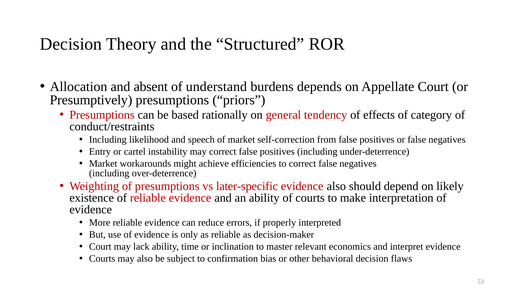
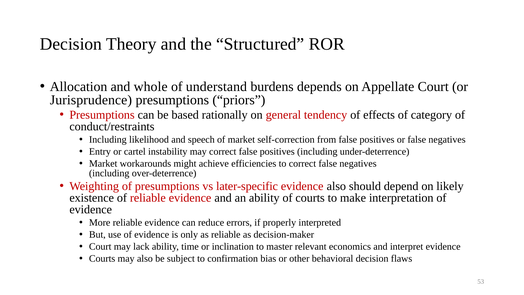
absent: absent -> whole (151, 87)
Presumptively: Presumptively -> Jurisprudence (91, 100)
